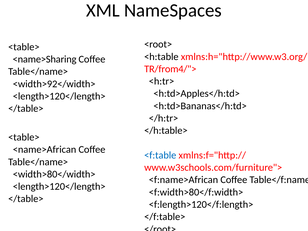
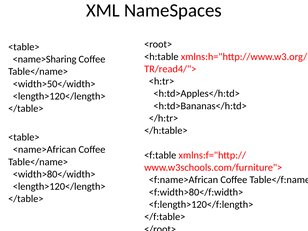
TR/from4/">: TR/from4/"> -> TR/read4/"> (170, 69)
<width>92</width>: <width>92</width> -> <width>50</width> (54, 84)
<f:table colour: blue -> black (160, 155)
